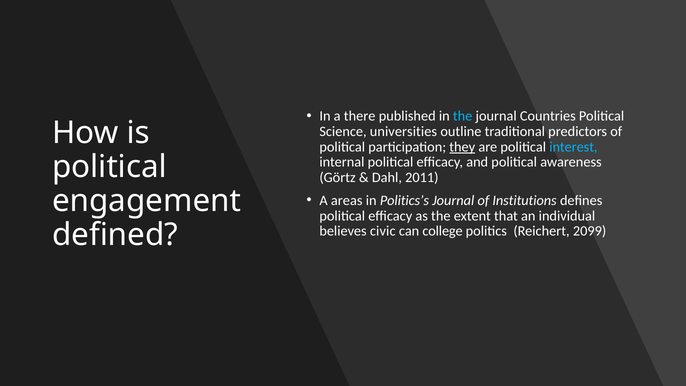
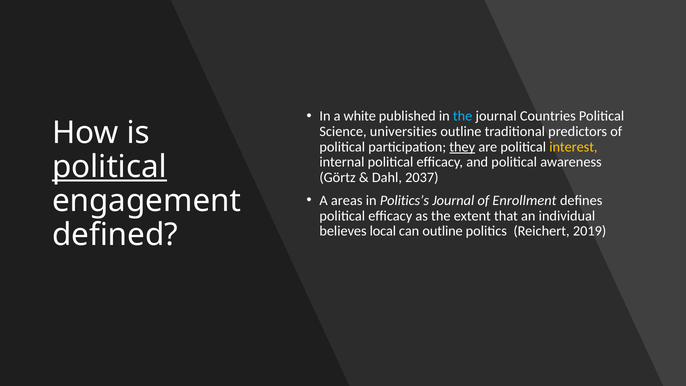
there: there -> white (360, 116)
interest colour: light blue -> yellow (573, 147)
political underline: none -> present (109, 167)
2011: 2011 -> 2037 (422, 178)
Institutions: Institutions -> Enrollment (524, 200)
civic: civic -> local (383, 231)
can college: college -> outline (443, 231)
2099: 2099 -> 2019 (590, 231)
